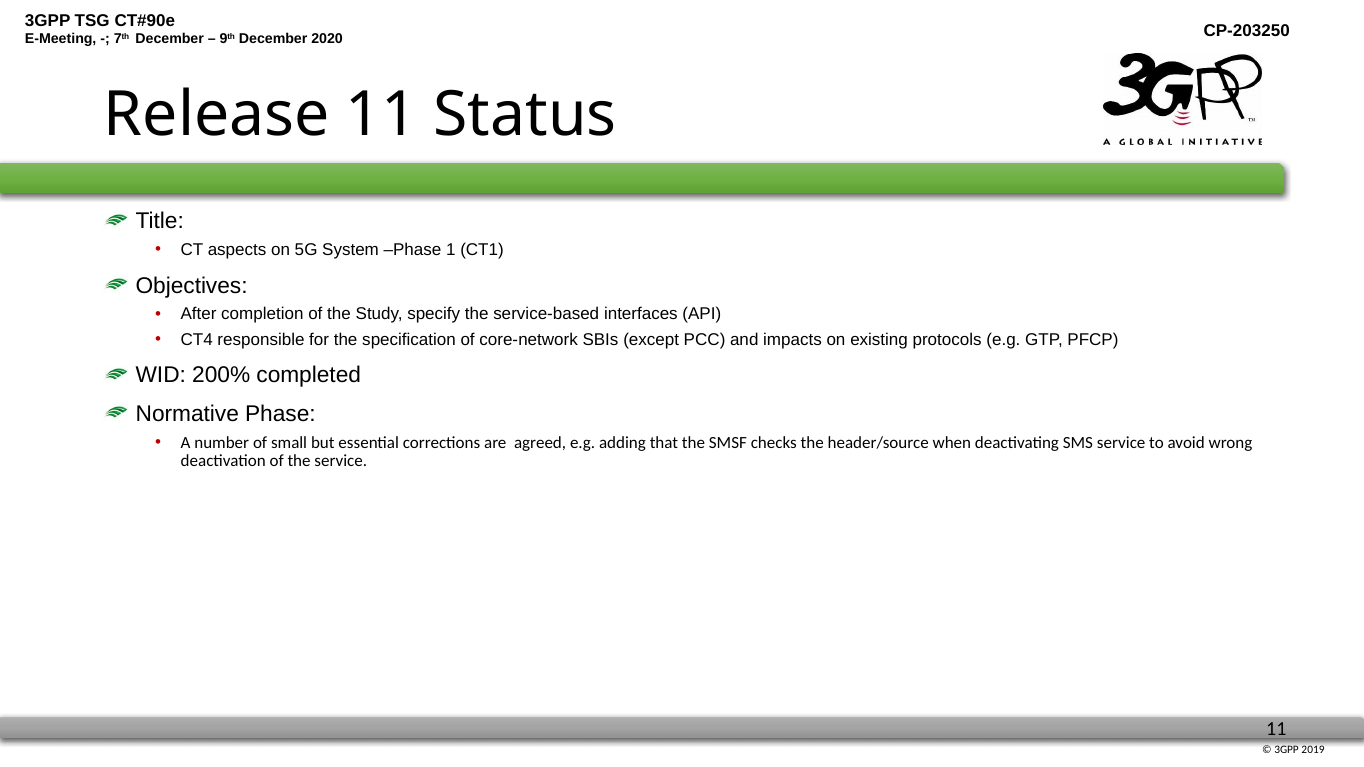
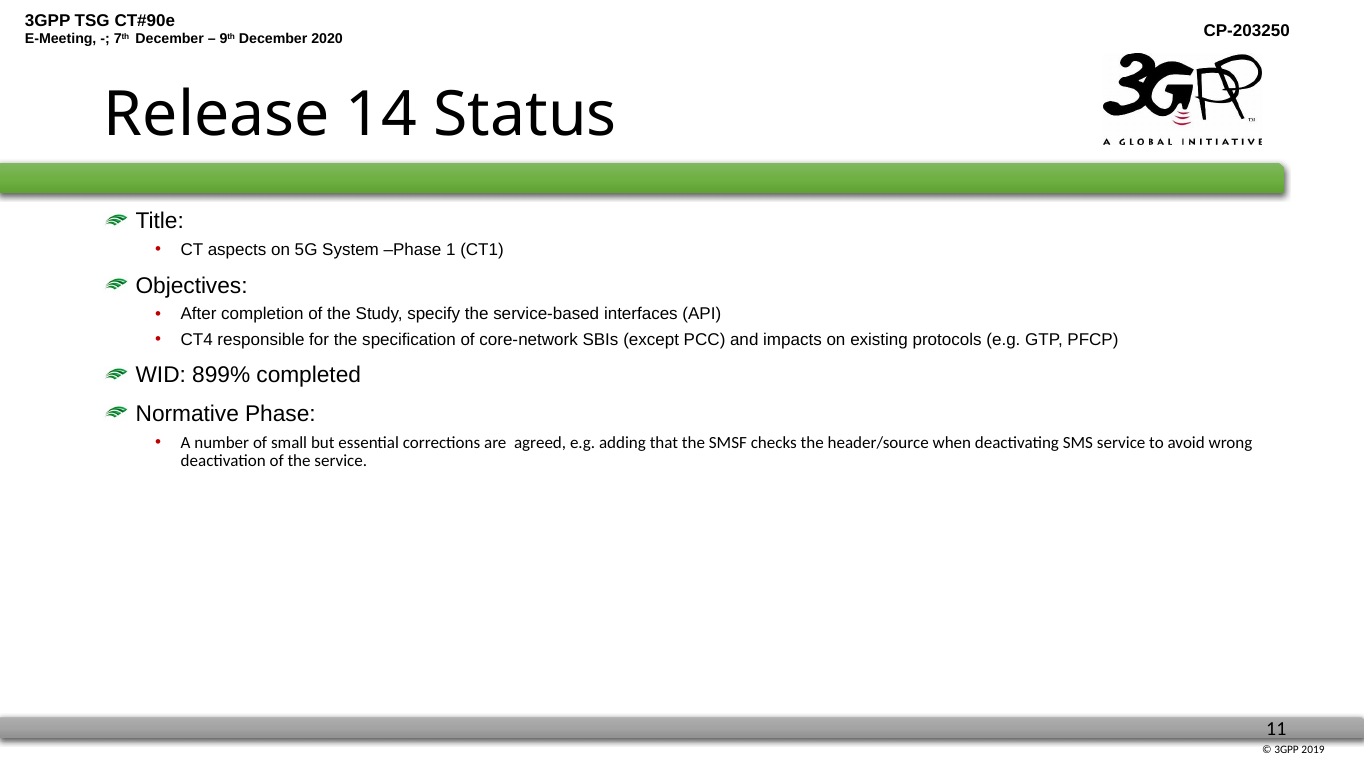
Release 11: 11 -> 14 (382, 115)
200%: 200% -> 899% (221, 375)
